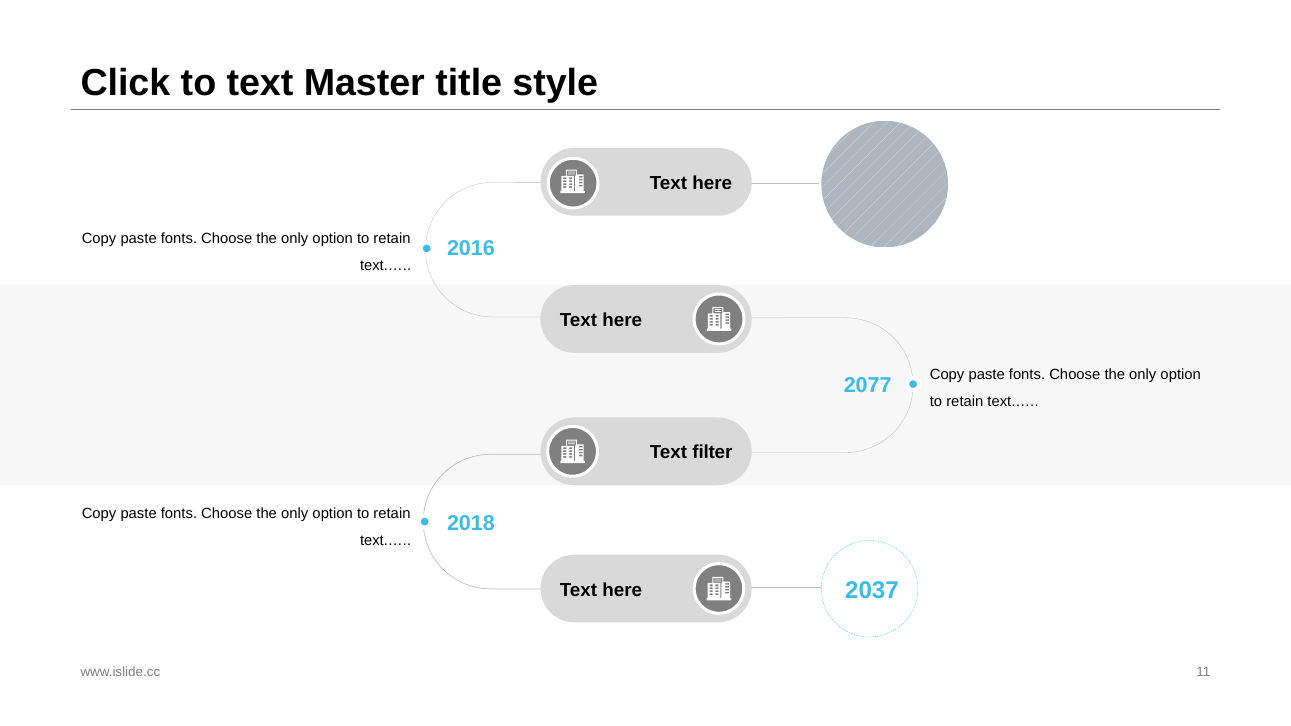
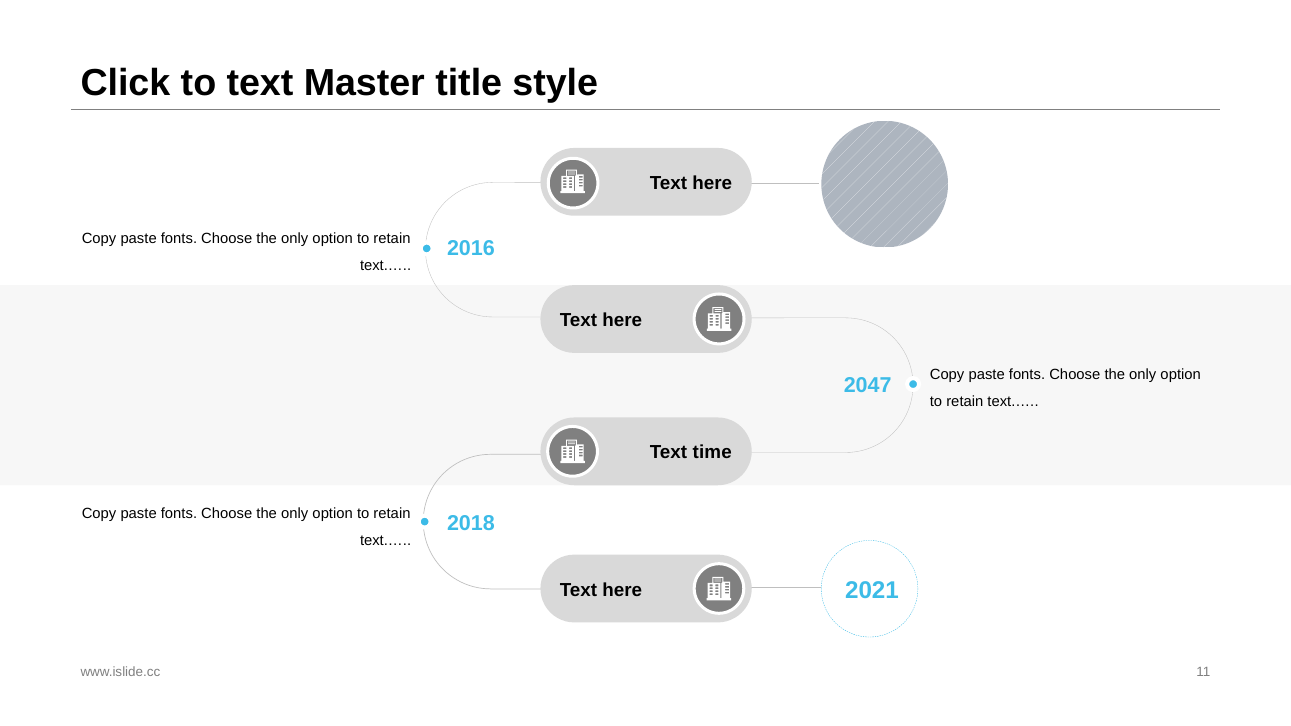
2077: 2077 -> 2047 (868, 386)
filter: filter -> time (712, 453)
2037: 2037 -> 2021 (872, 591)
